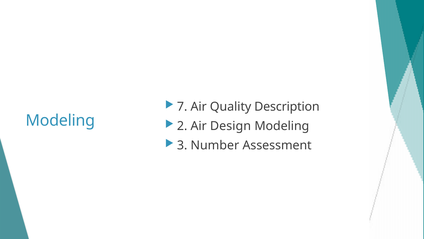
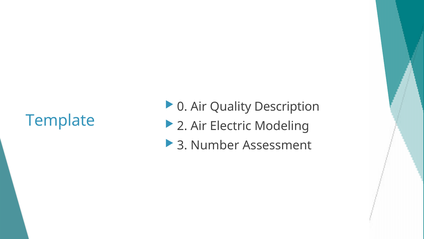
7: 7 -> 0 (182, 107)
Modeling: Modeling -> Template (60, 120)
Design: Design -> Electric (231, 126)
